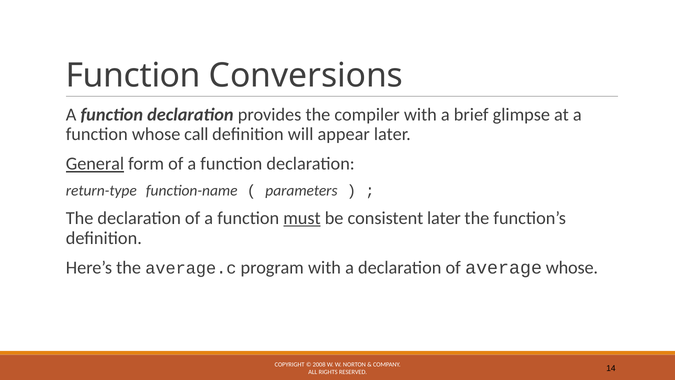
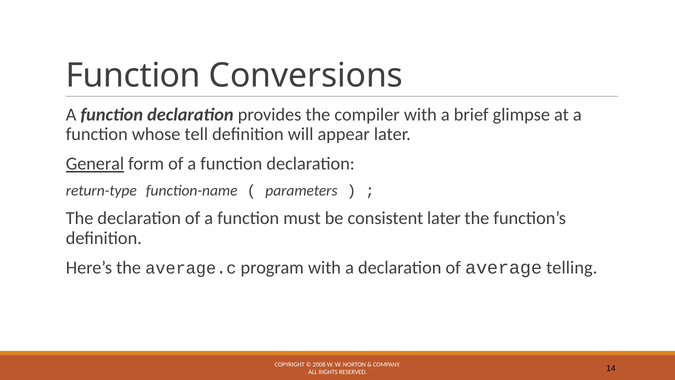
call: call -> tell (196, 134)
must underline: present -> none (302, 218)
average whose: whose -> telling (572, 267)
